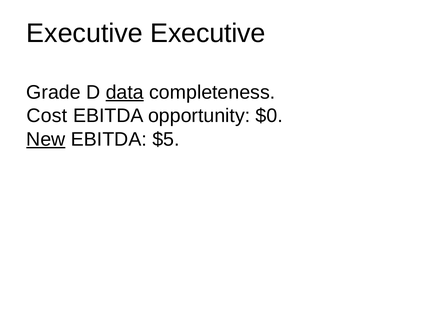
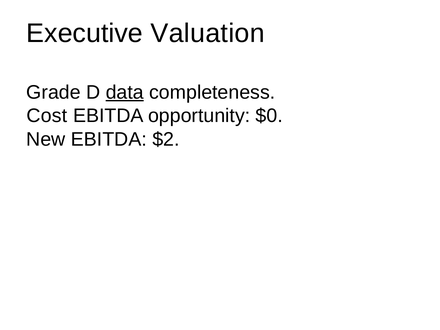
Executive Executive: Executive -> Valuation (208, 33)
New underline: present -> none (46, 139)
$5: $5 -> $2 (166, 139)
